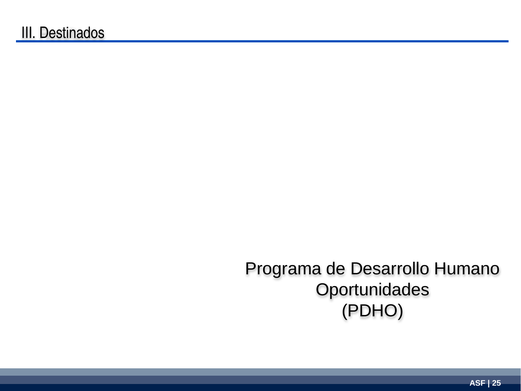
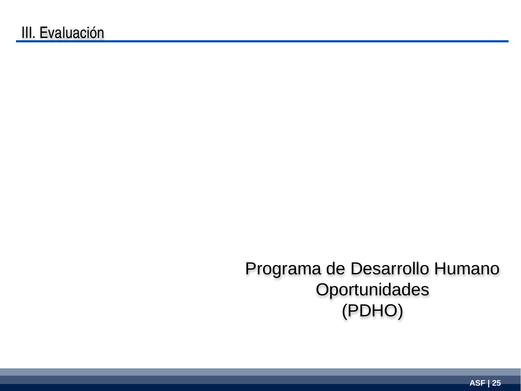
Destinados: Destinados -> Evaluación (72, 33)
